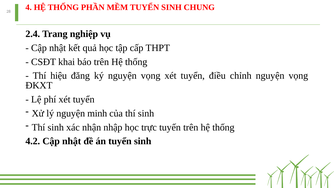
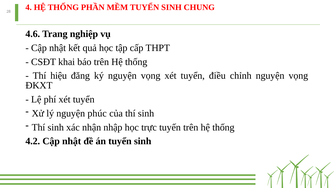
2.4: 2.4 -> 4.6 (33, 34)
minh: minh -> phúc (97, 113)
